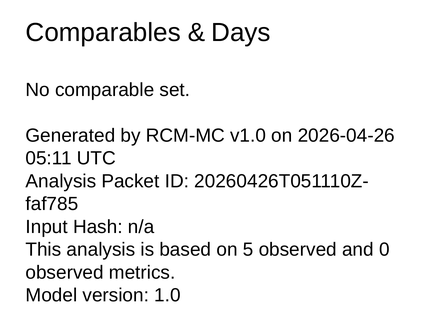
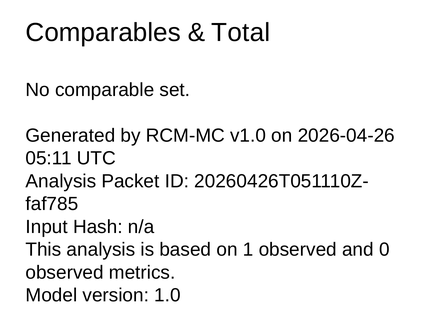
Days: Days -> Total (241, 32)
5: 5 -> 1 (248, 249)
